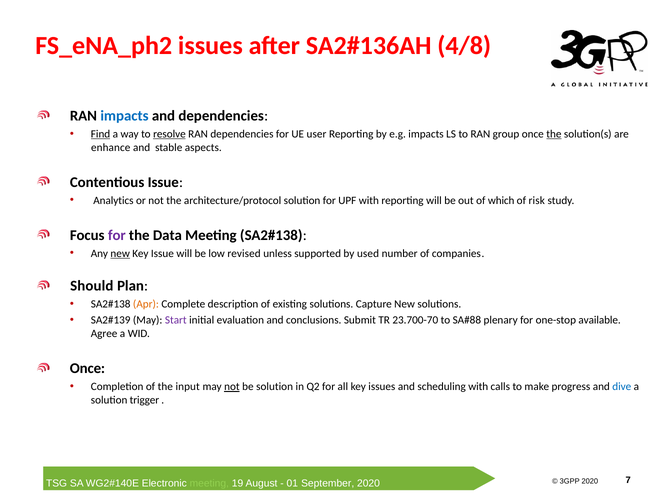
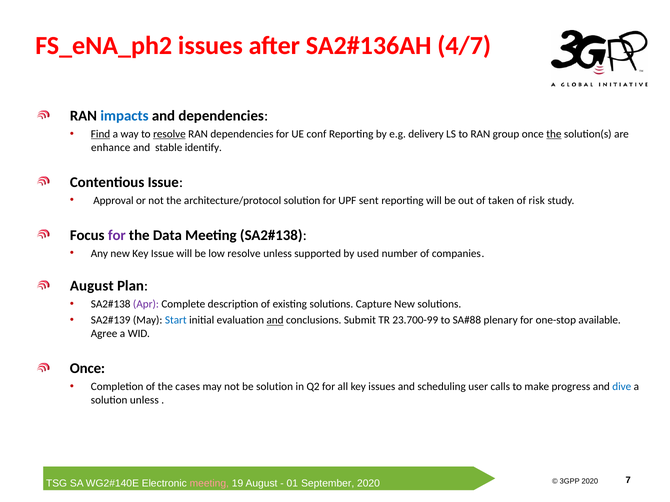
4/8: 4/8 -> 4/7 (464, 46)
user: user -> conf (317, 134)
e.g impacts: impacts -> delivery (426, 134)
aspects: aspects -> identify (203, 148)
Analytics: Analytics -> Approval (113, 201)
UPF with: with -> sent (369, 201)
which: which -> taken (501, 201)
new underline: present -> none (120, 254)
low revised: revised -> resolve (244, 254)
Should: Should -> August (92, 286)
Apr colour: orange -> purple (146, 304)
Start colour: purple -> blue (176, 321)
and underline: none -> present (275, 321)
23.700-70: 23.700-70 -> 23.700-99 (415, 321)
input: input -> cases (188, 387)
not underline: present -> none (232, 387)
scheduling with: with -> user (478, 387)
solution trigger: trigger -> unless (144, 400)
meeting colour: light green -> pink (209, 484)
